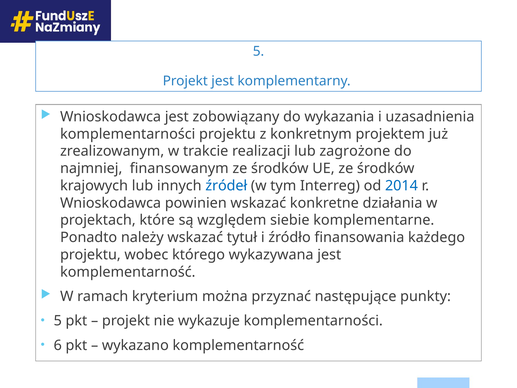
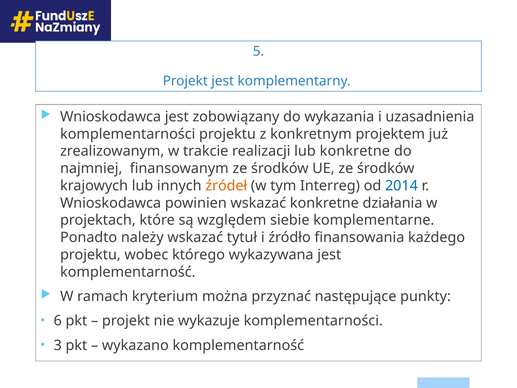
lub zagrożone: zagrożone -> konkretne (355, 151)
źródeł colour: blue -> orange (226, 186)
5: 5 -> 6 (58, 321)
6: 6 -> 3 (58, 345)
